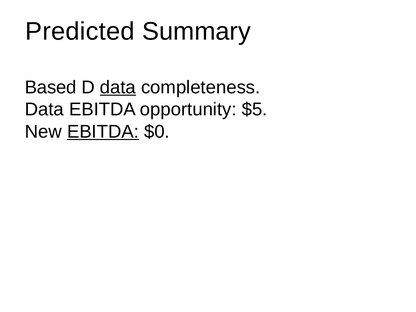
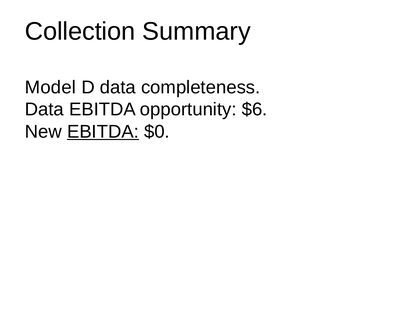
Predicted: Predicted -> Collection (80, 32)
Based: Based -> Model (50, 87)
data underline: present -> none (118, 87)
$5: $5 -> $6 (255, 109)
